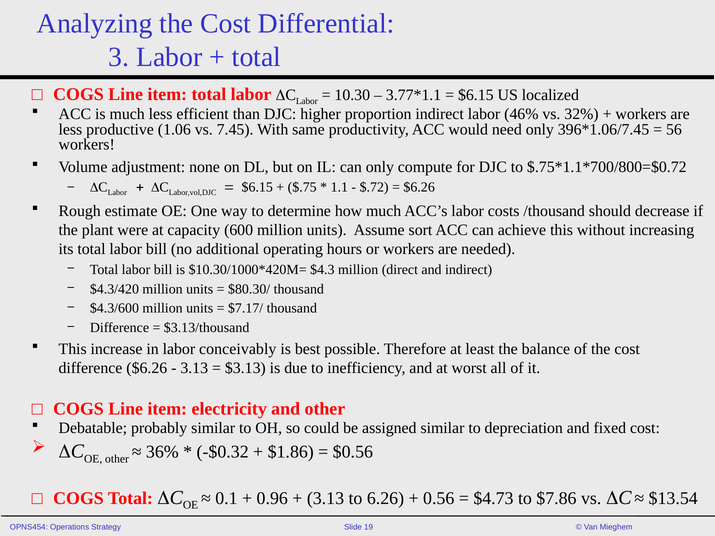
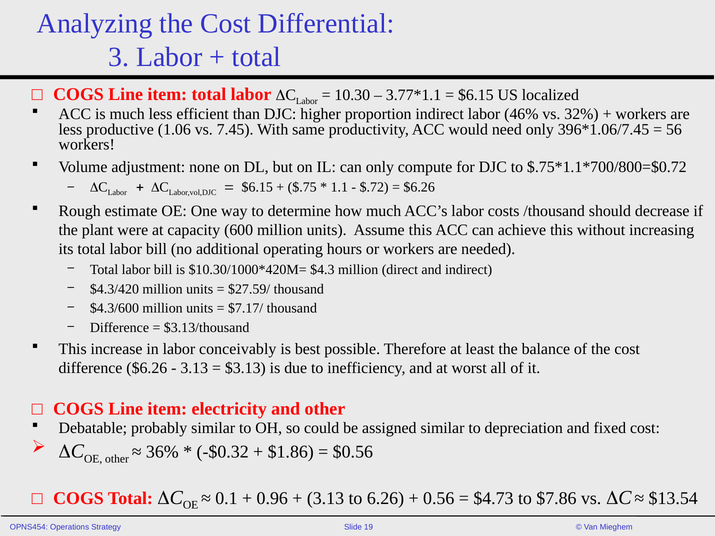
Assume sort: sort -> this (420, 230)
$80.30/: $80.30/ -> $27.59/ (249, 289)
